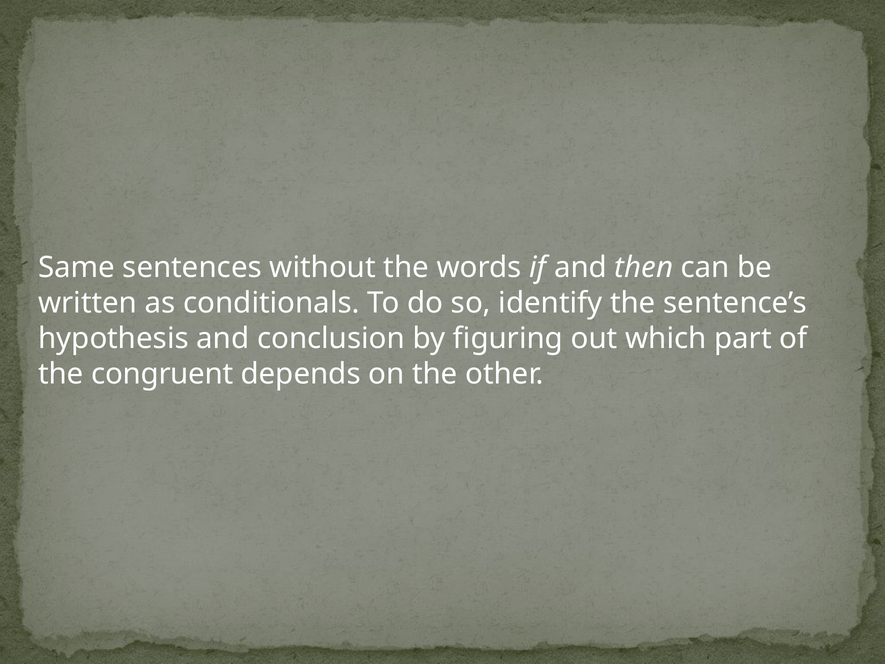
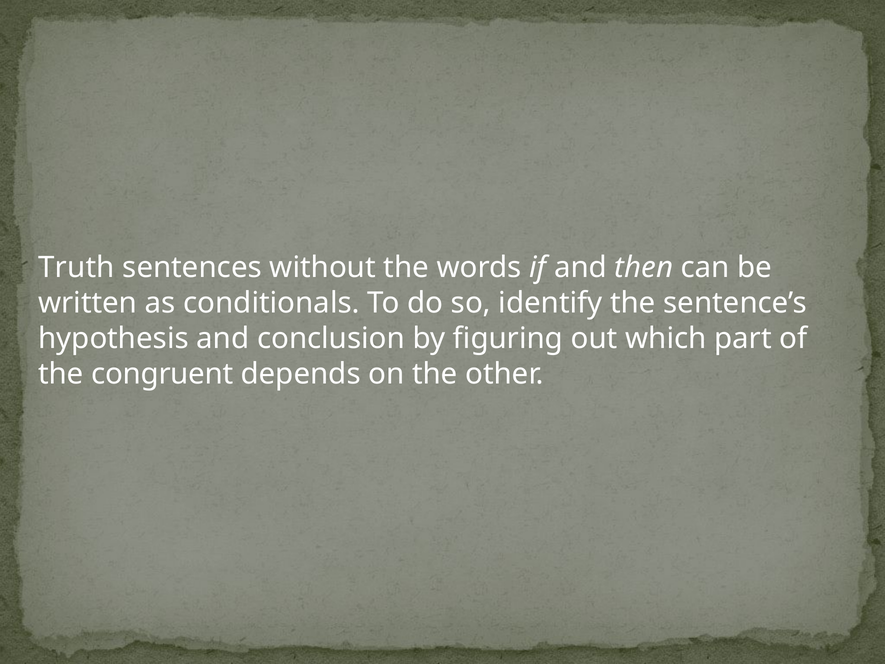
Same: Same -> Truth (76, 267)
